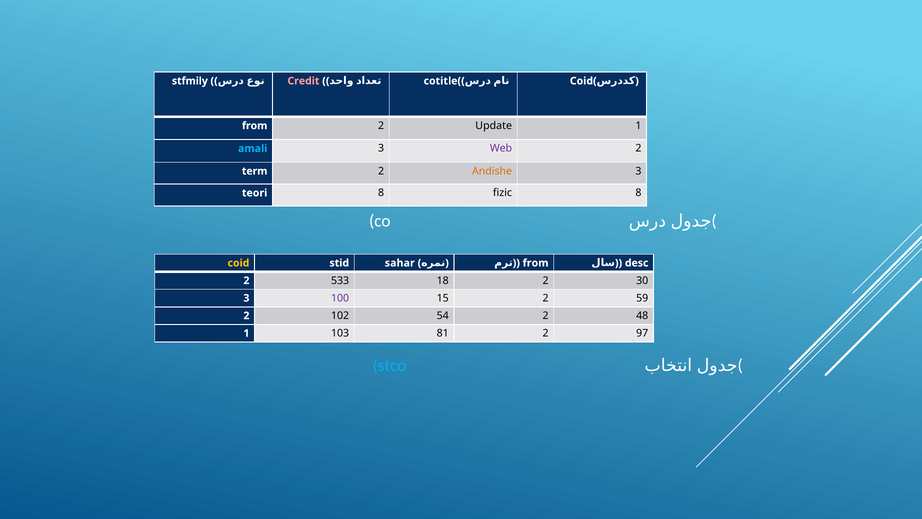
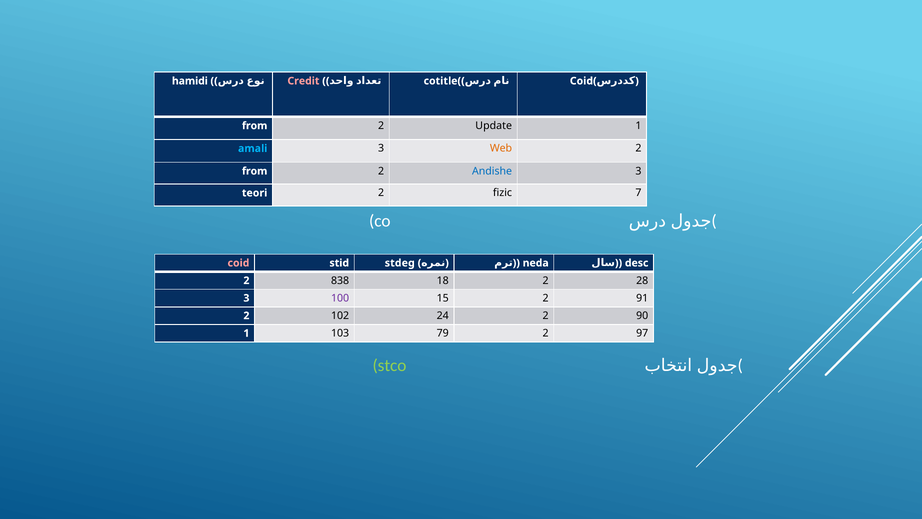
stfmily: stfmily -> hamidi (190, 81)
Web colour: purple -> orange (501, 148)
term: term -> from (255, 171)
Andishe colour: orange -> blue (492, 171)
teori 8: 8 -> 2 (381, 193)
fizic 8: 8 -> 7 (639, 193)
coid colour: yellow -> pink (238, 263)
sahar: sahar -> stdeg (400, 263)
from: from -> neda (536, 263)
533: 533 -> 838 (340, 280)
30: 30 -> 28 (642, 280)
59: 59 -> 91 (642, 298)
54: 54 -> 24 (443, 315)
48: 48 -> 90 (642, 315)
81: 81 -> 79 (443, 333)
stco colour: light blue -> light green (389, 365)
